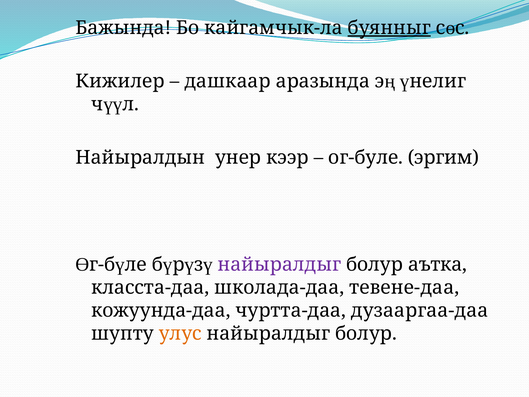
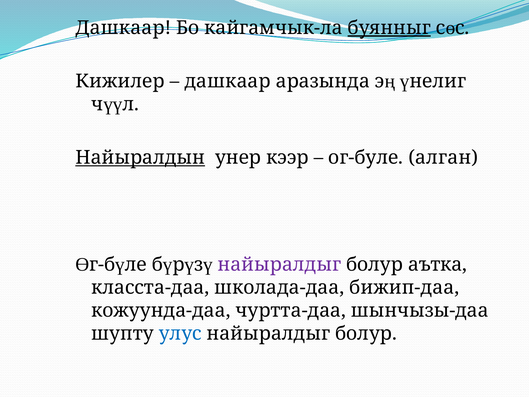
Бажында: Бажында -> Дашкаар (123, 28)
Найыралдын underline: none -> present (140, 158)
эргим: эргим -> алган (443, 158)
тевене-даа: тевене-даа -> бижип-даа (404, 287)
дузааргаа-даа: дузааргаа-даа -> шынчызы-даа (420, 310)
улус colour: orange -> blue (180, 333)
